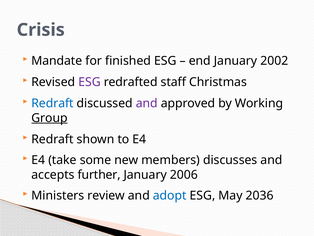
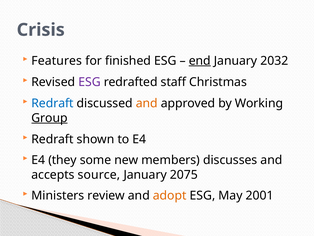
Mandate: Mandate -> Features (57, 61)
end underline: none -> present (200, 61)
2002: 2002 -> 2032 (274, 61)
and colour: purple -> orange (147, 103)
take: take -> they (62, 160)
further: further -> source (99, 174)
2006: 2006 -> 2075 (184, 174)
adopt colour: blue -> orange (170, 195)
2036: 2036 -> 2001 (260, 195)
